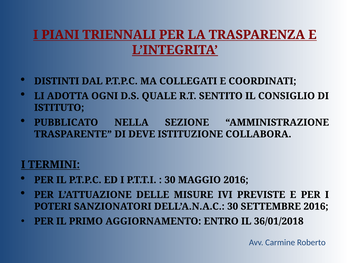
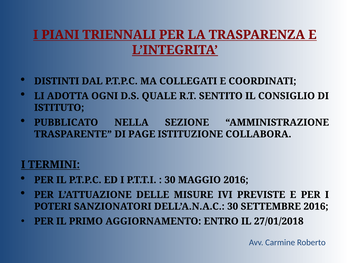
DEVE: DEVE -> PAGE (142, 134)
36/01/2018: 36/01/2018 -> 27/01/2018 (279, 221)
